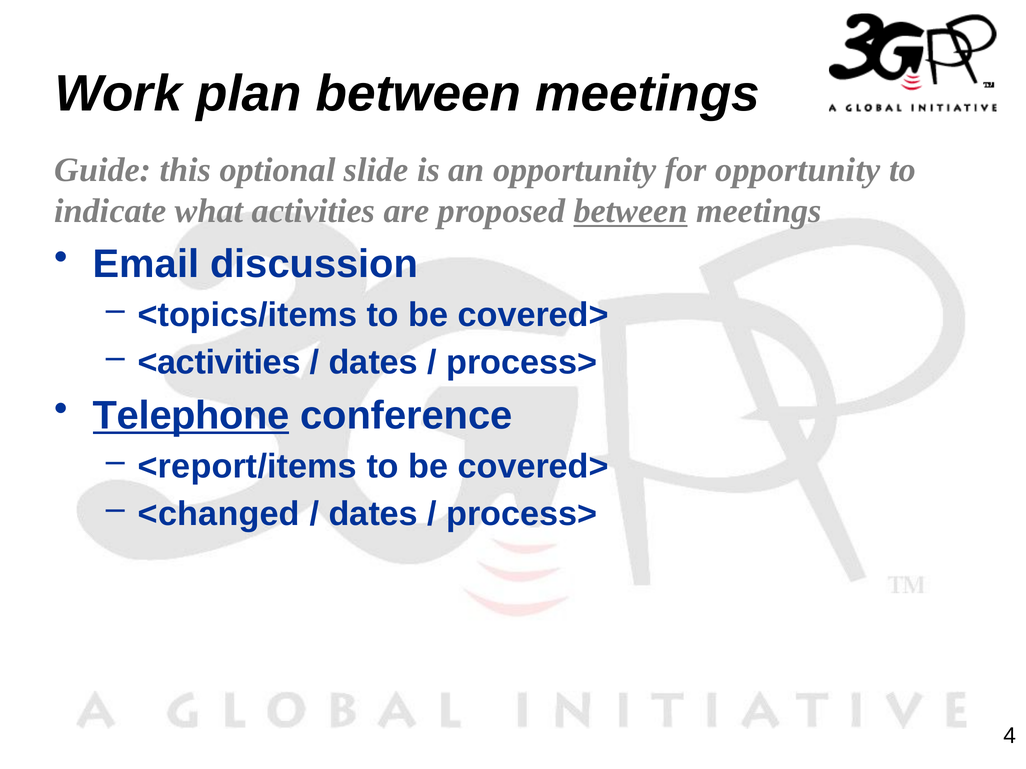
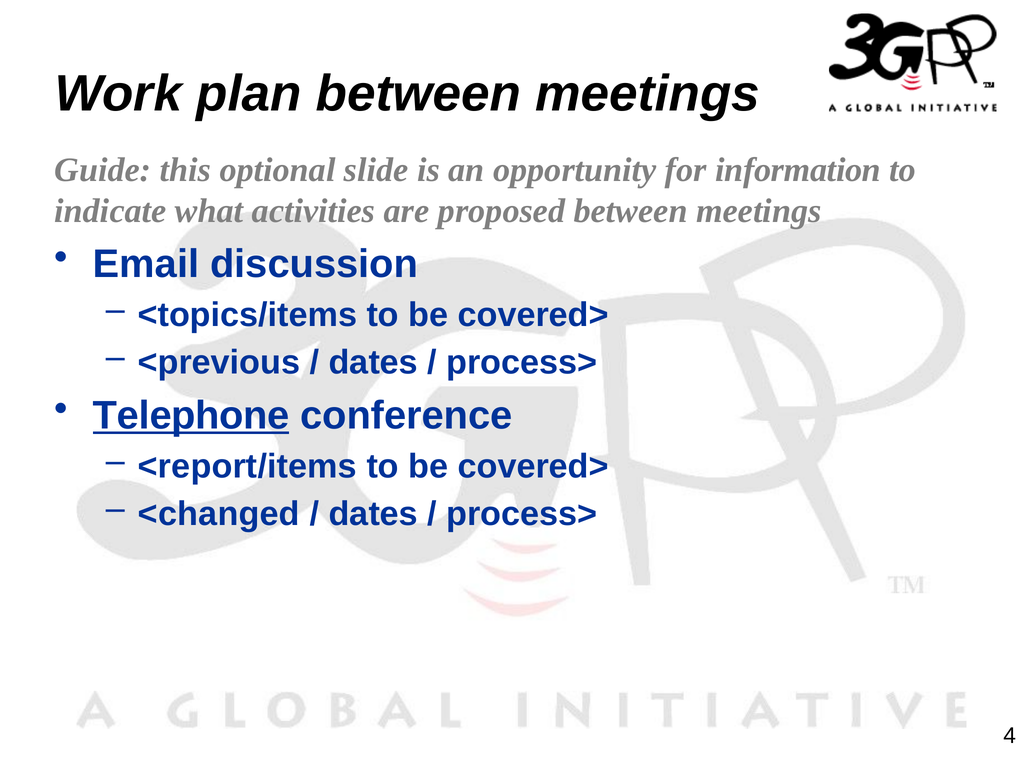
for opportunity: opportunity -> information (798, 170)
between underline: present -> none (631, 211)
<activities: <activities -> <previous (219, 363)
